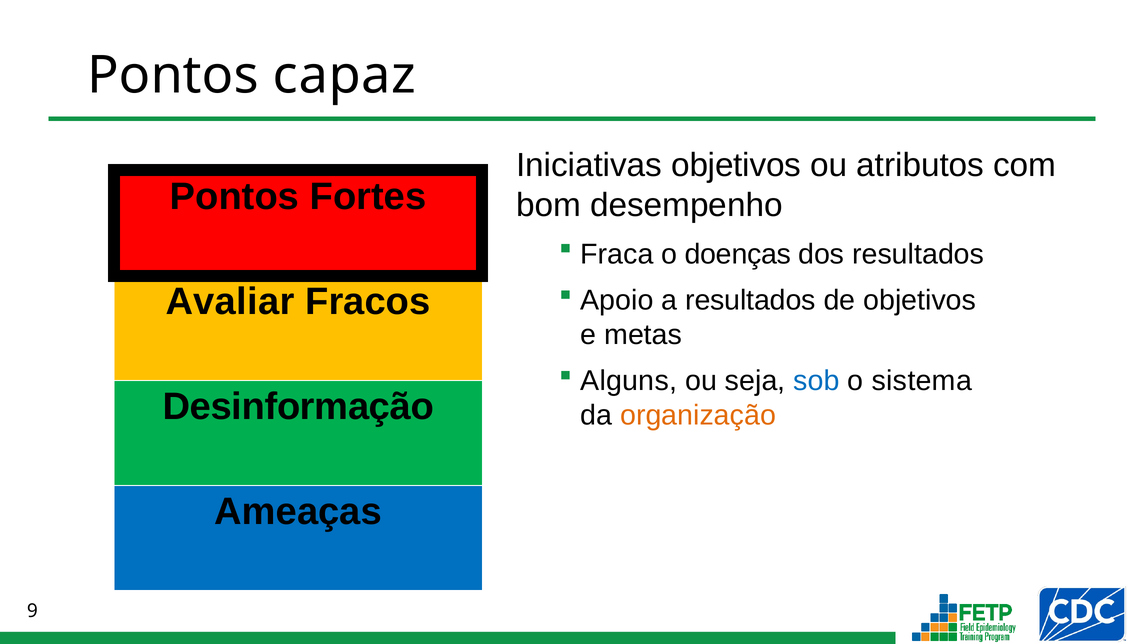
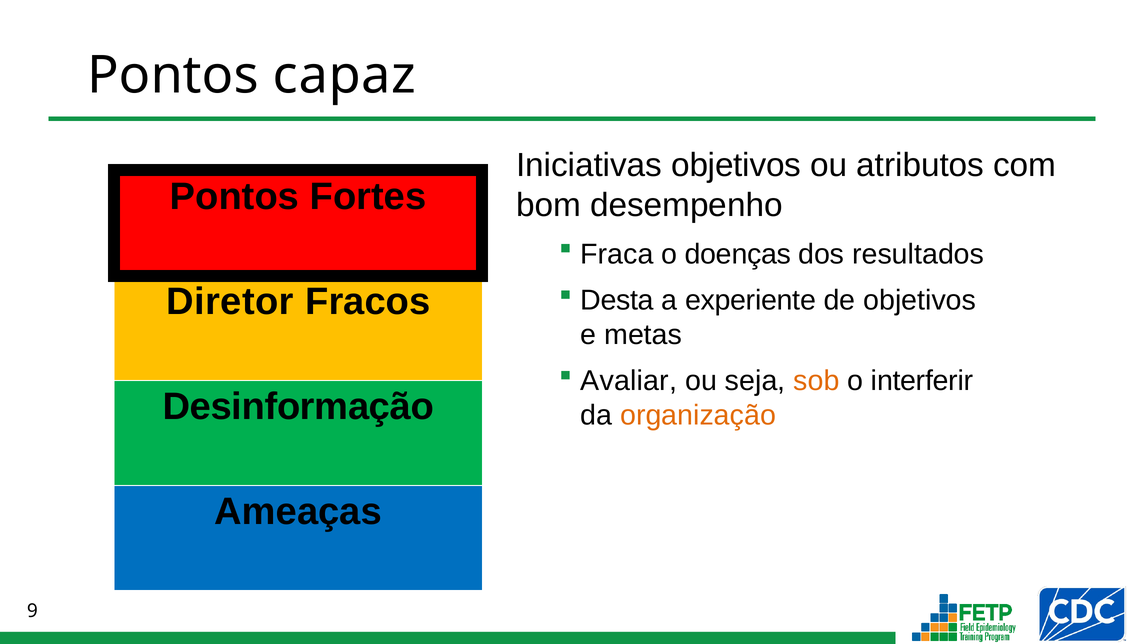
Avaliar: Avaliar -> Diretor (230, 301)
Apoio: Apoio -> Desta (617, 300)
a resultados: resultados -> experiente (751, 300)
Alguns: Alguns -> Avaliar (629, 381)
sob colour: blue -> orange (816, 381)
sistema: sistema -> interferir (922, 381)
